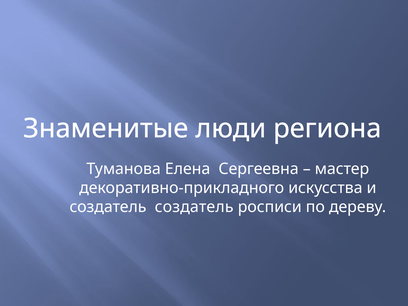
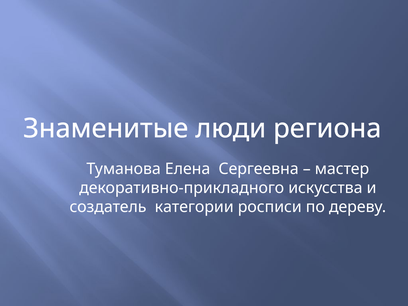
создатель создатель: создатель -> категории (194, 207)
